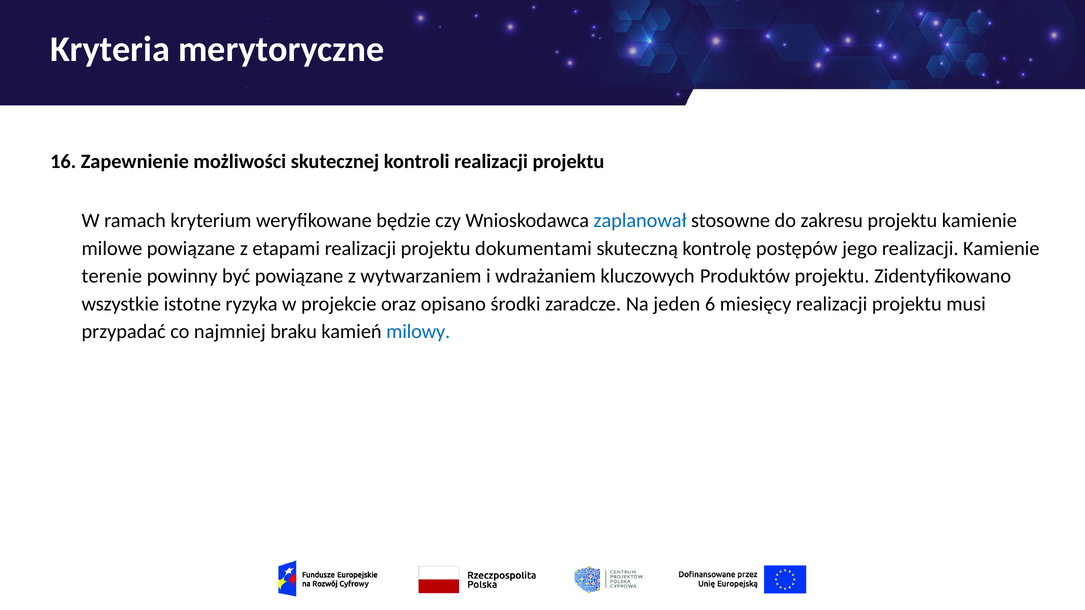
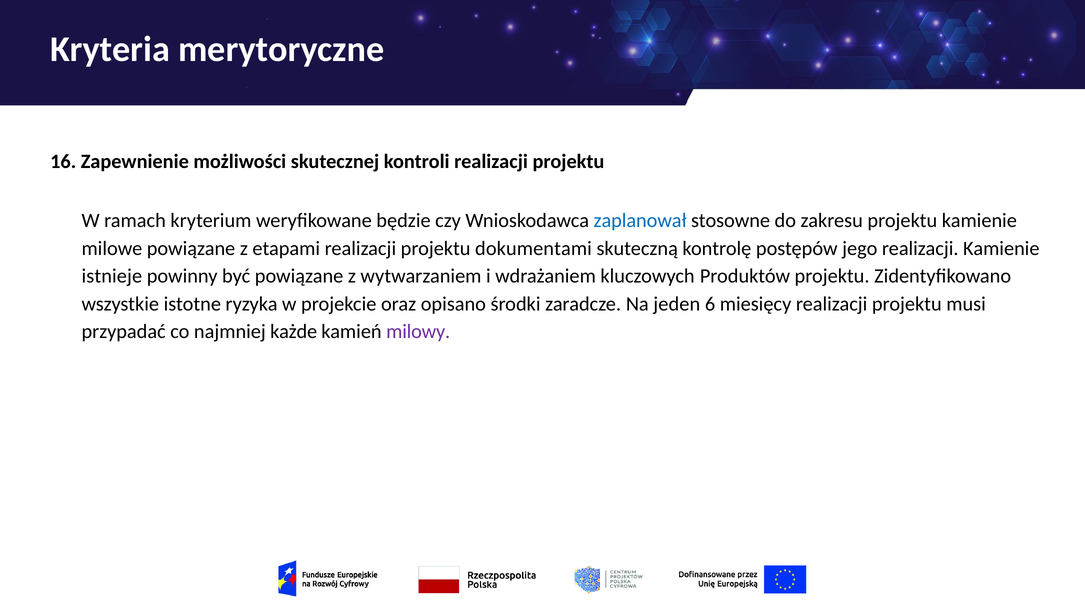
terenie: terenie -> istnieje (112, 276)
braku: braku -> każde (294, 332)
milowy colour: blue -> purple (418, 332)
